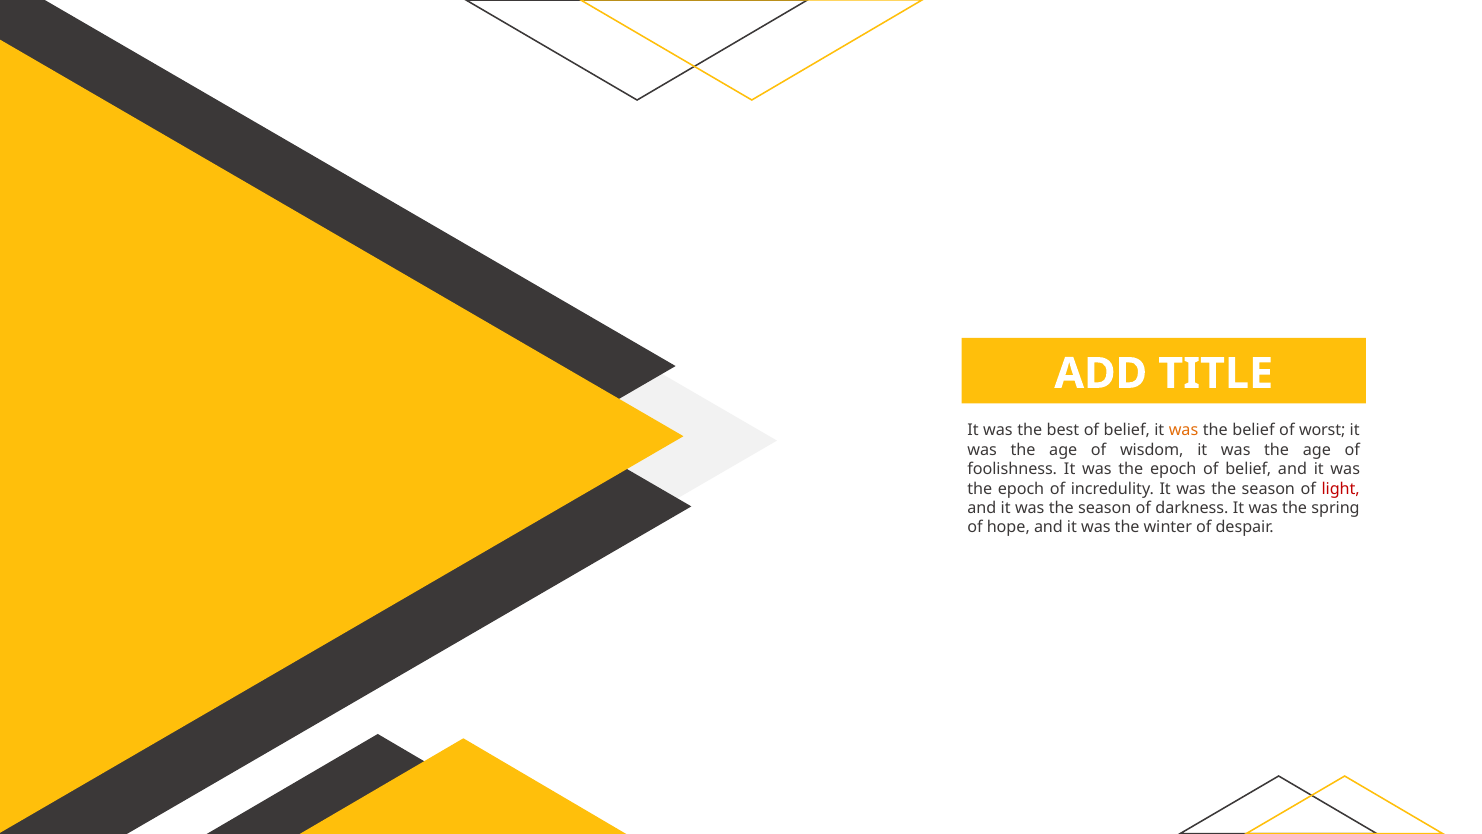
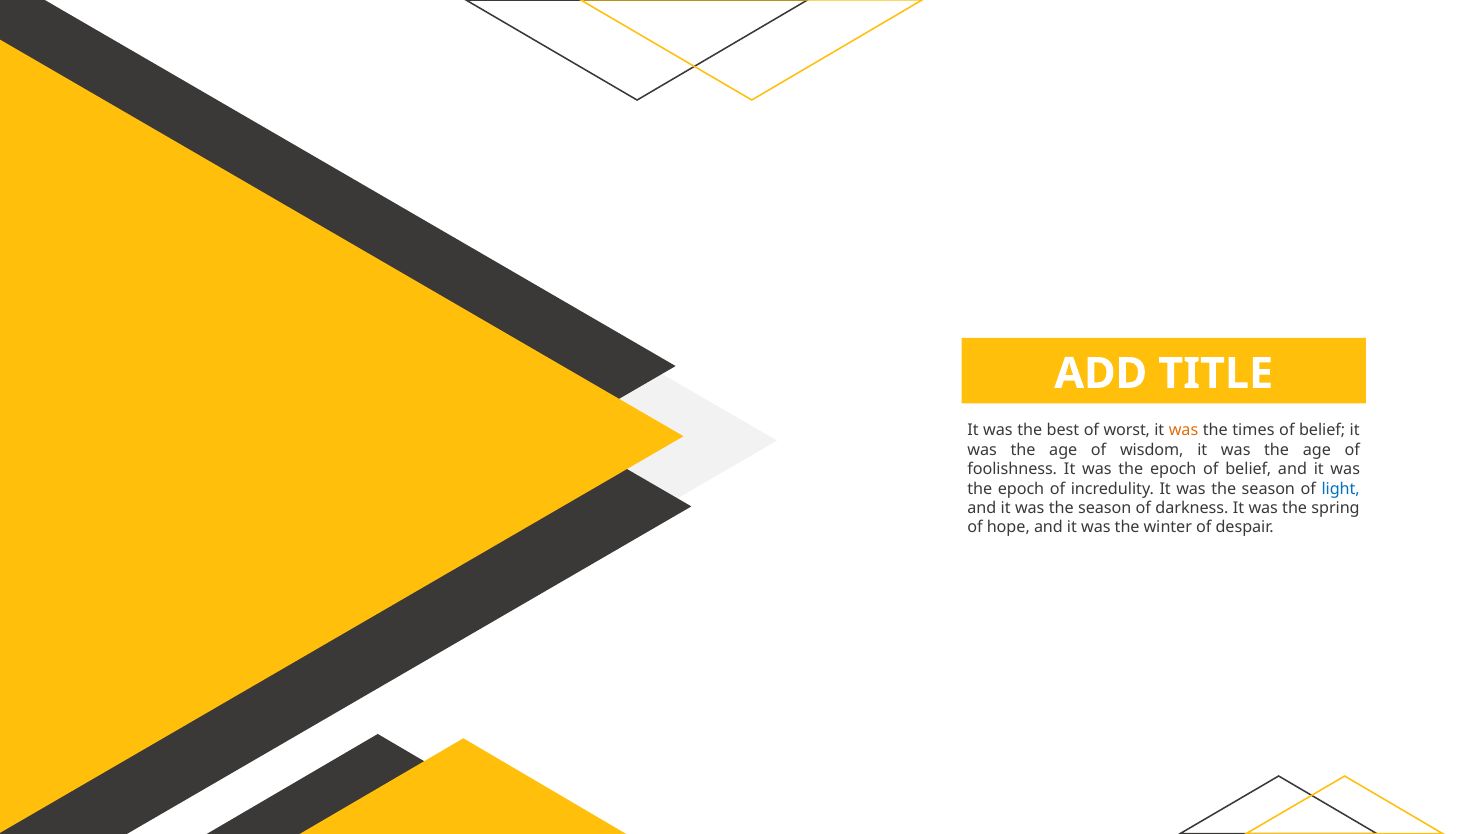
best of belief: belief -> worst (1127, 430)
the belief: belief -> times (1253, 430)
worst: worst -> belief (1322, 430)
light colour: red -> blue (1341, 489)
